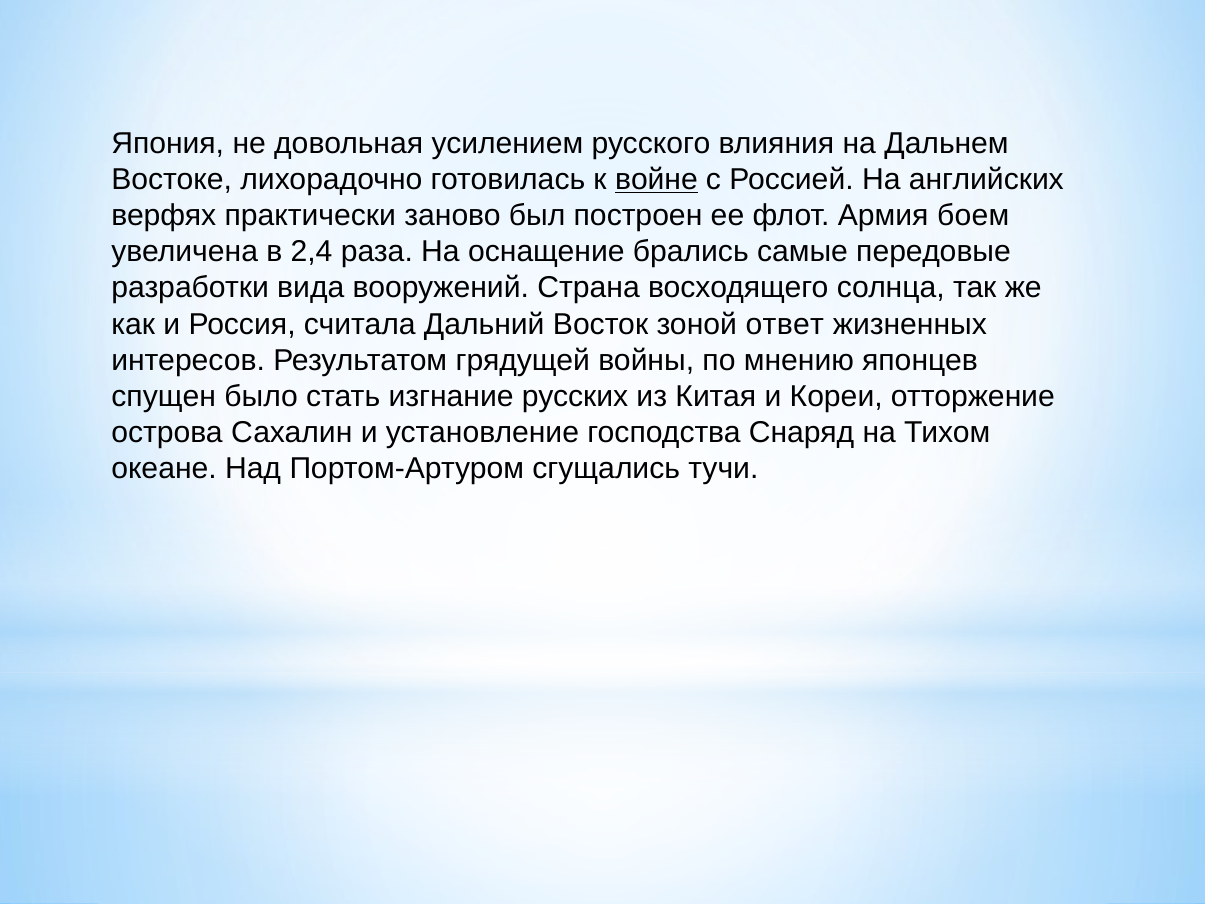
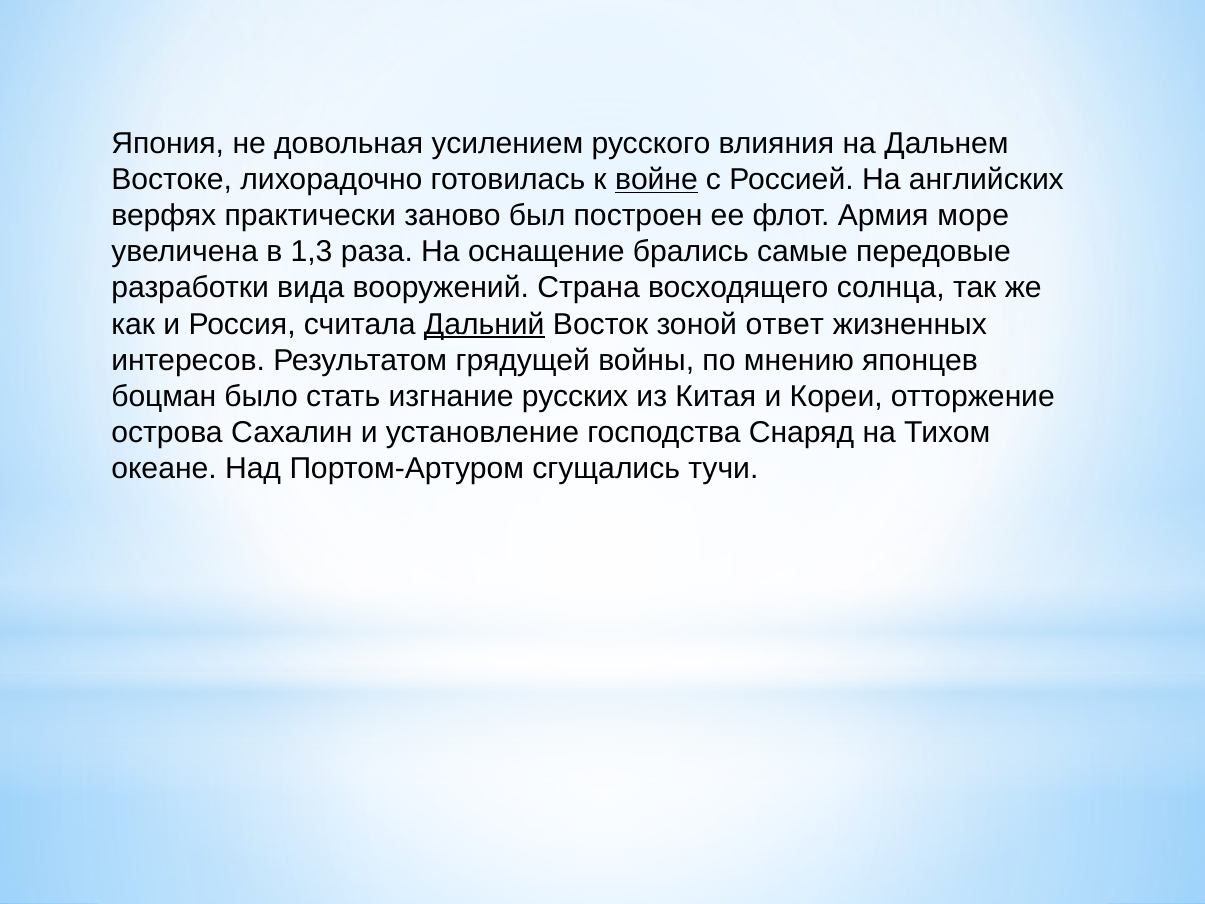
боем: боем -> море (973, 216)
2,4: 2,4 -> 1,3 (312, 252)
Дальний underline: none -> present (484, 324)
спущен: спущен -> боцман (164, 396)
